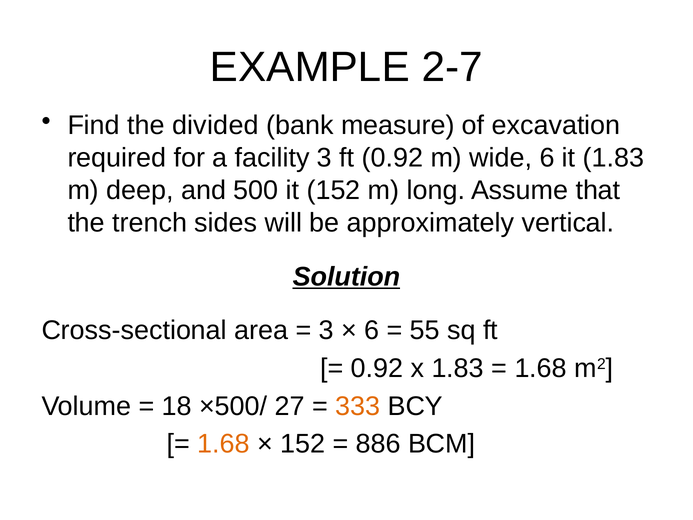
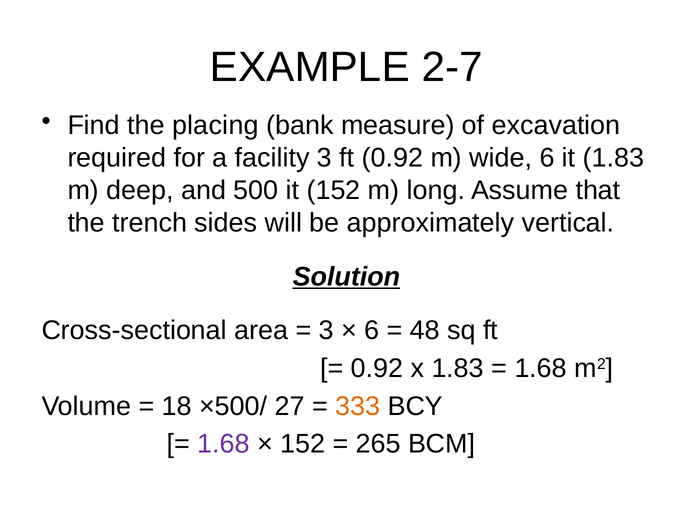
divided: divided -> placing (215, 125)
55: 55 -> 48 (425, 330)
1.68 colour: orange -> purple (223, 444)
886: 886 -> 265 (378, 444)
